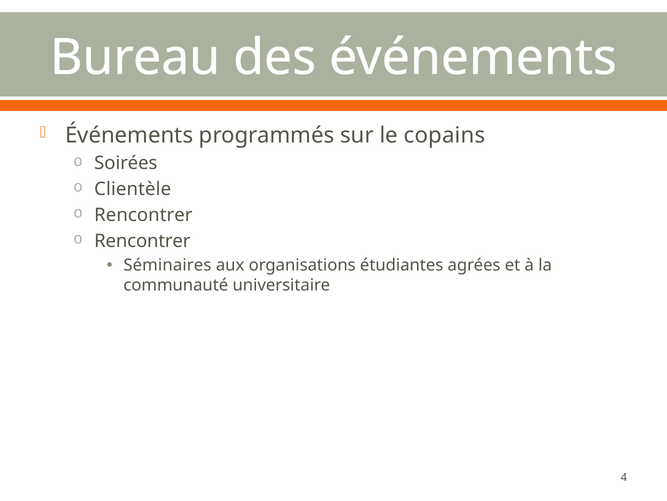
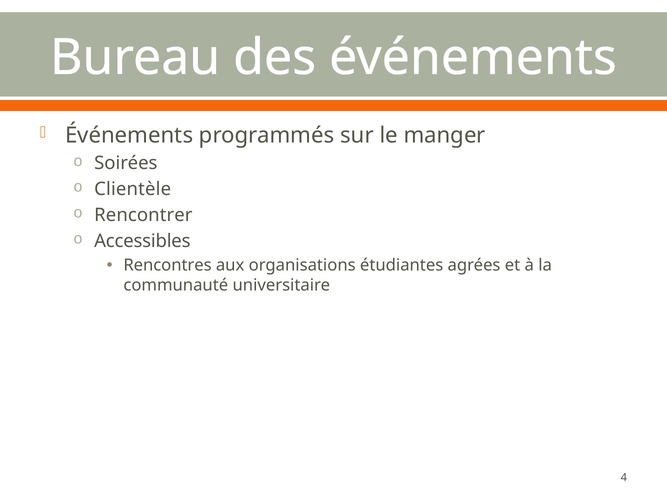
copains: copains -> manger (445, 135)
Rencontrer: Rencontrer -> Accessibles (142, 241)
Séminaires: Séminaires -> Rencontres (168, 265)
